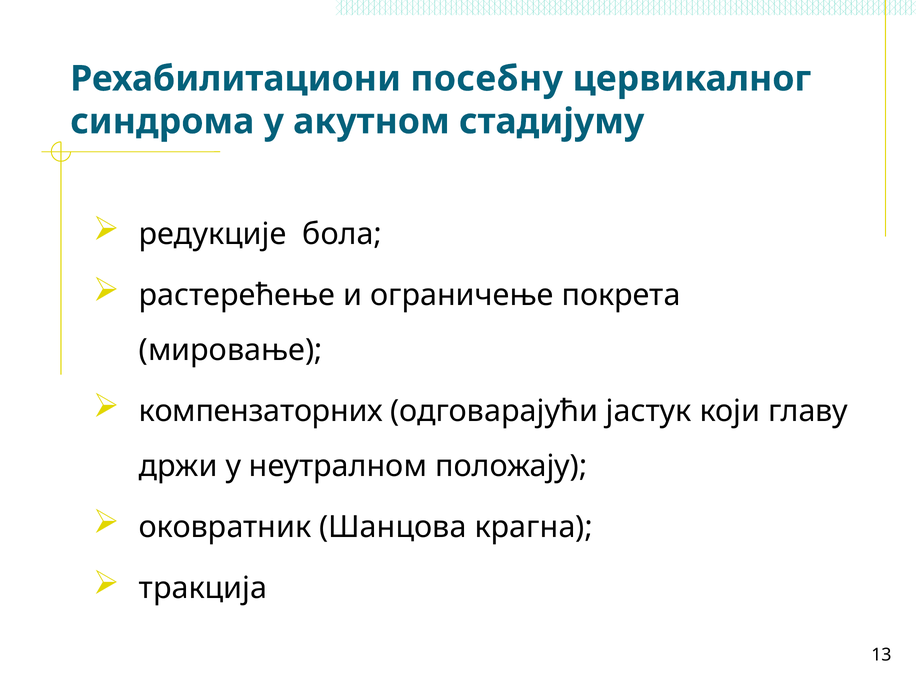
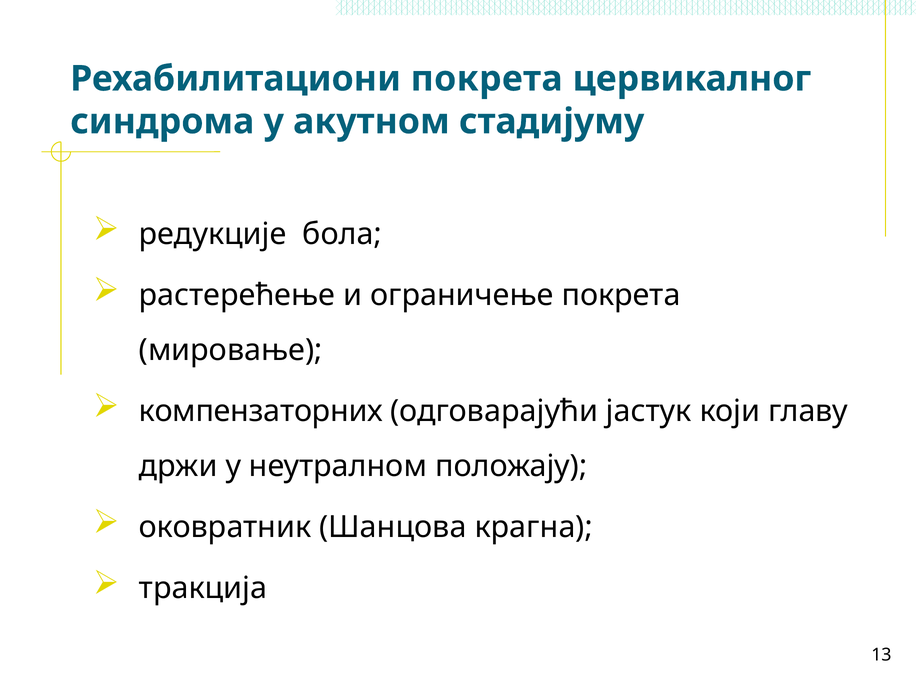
Рехабилитациони посебну: посебну -> покрета (487, 79)
